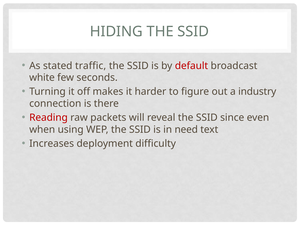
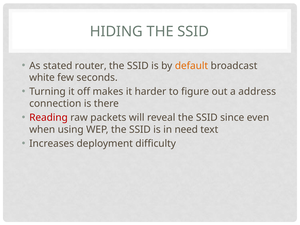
traffic: traffic -> router (91, 66)
default colour: red -> orange (191, 66)
industry: industry -> address (257, 92)
